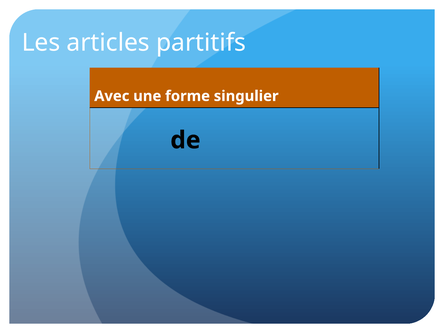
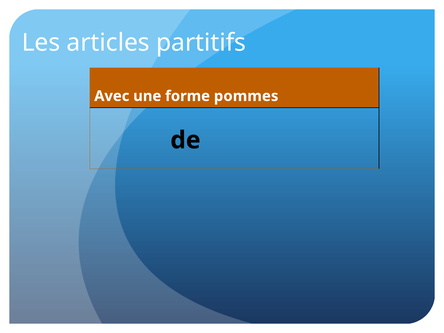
singulier: singulier -> pommes (246, 96)
